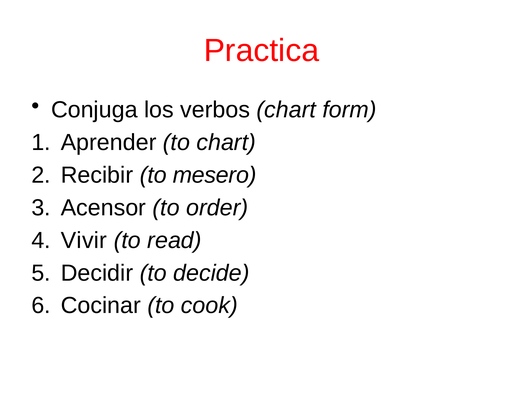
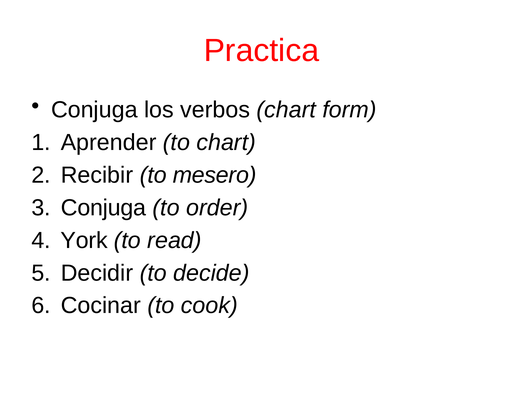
Acensor: Acensor -> Conjuga (104, 207)
Vivir: Vivir -> York (84, 240)
